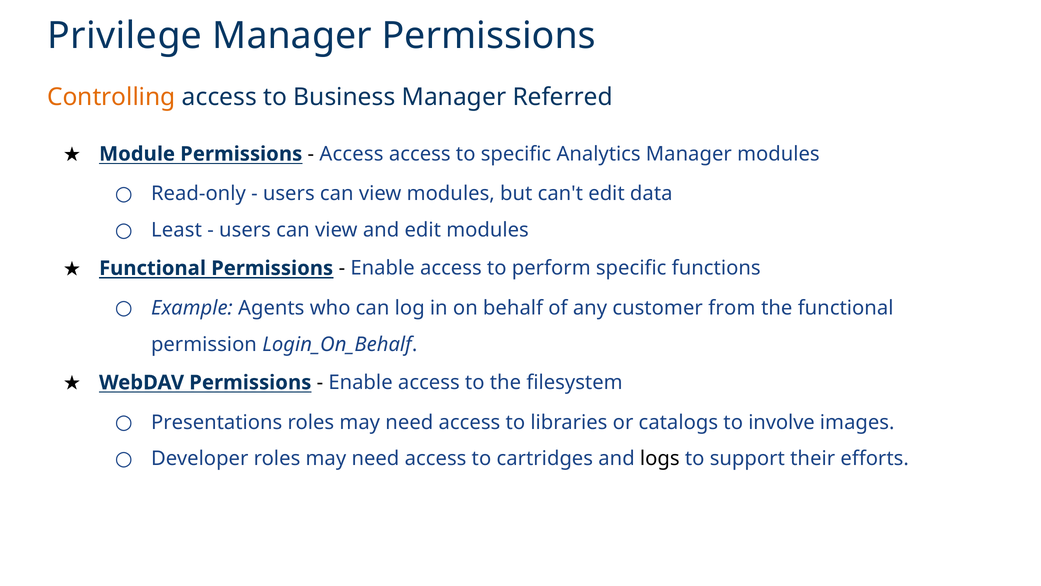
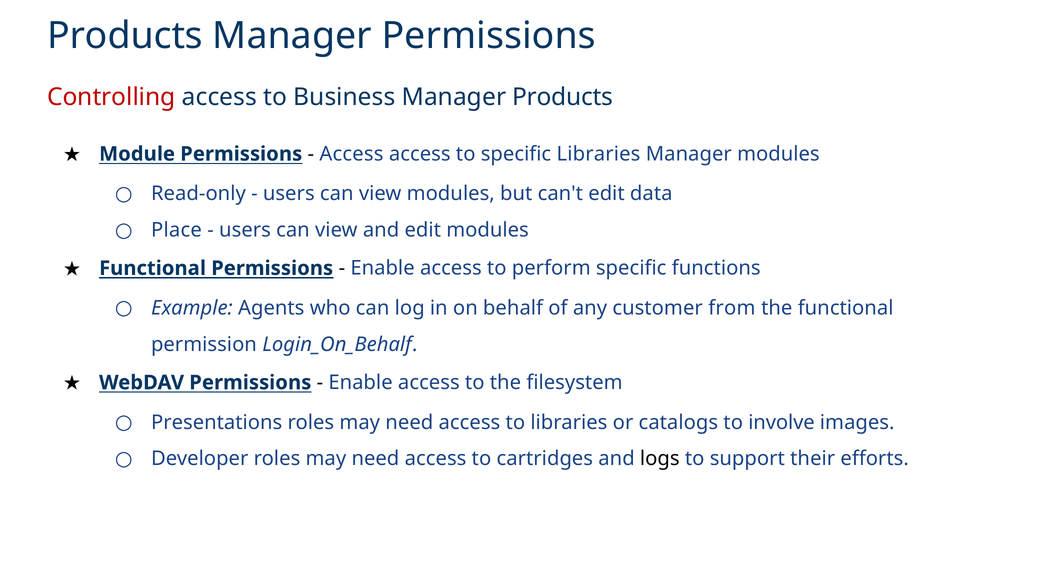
Privilege: Privilege -> Products (125, 36)
Controlling colour: orange -> red (111, 97)
Manager Referred: Referred -> Products (563, 97)
specific Analytics: Analytics -> Libraries (598, 154)
Least: Least -> Place (176, 230)
